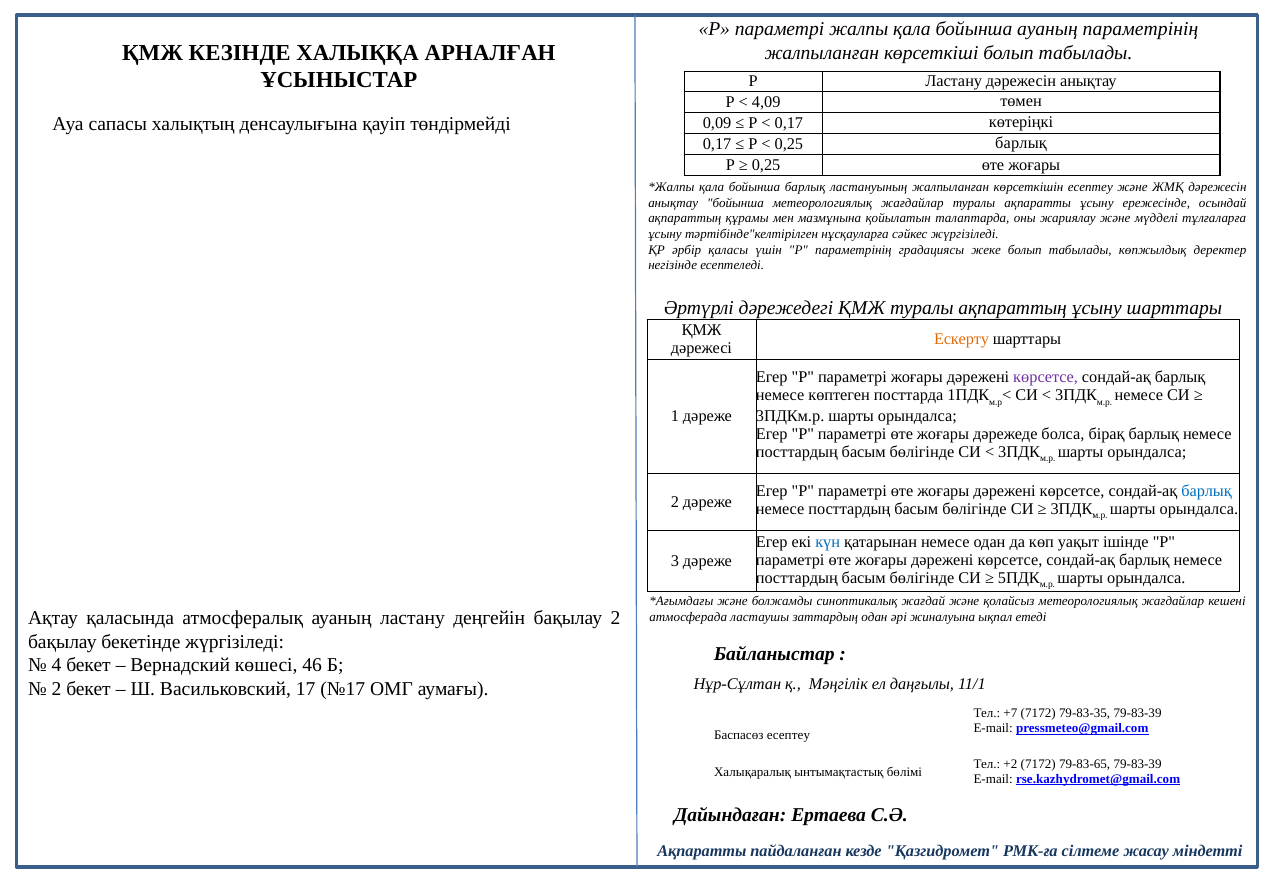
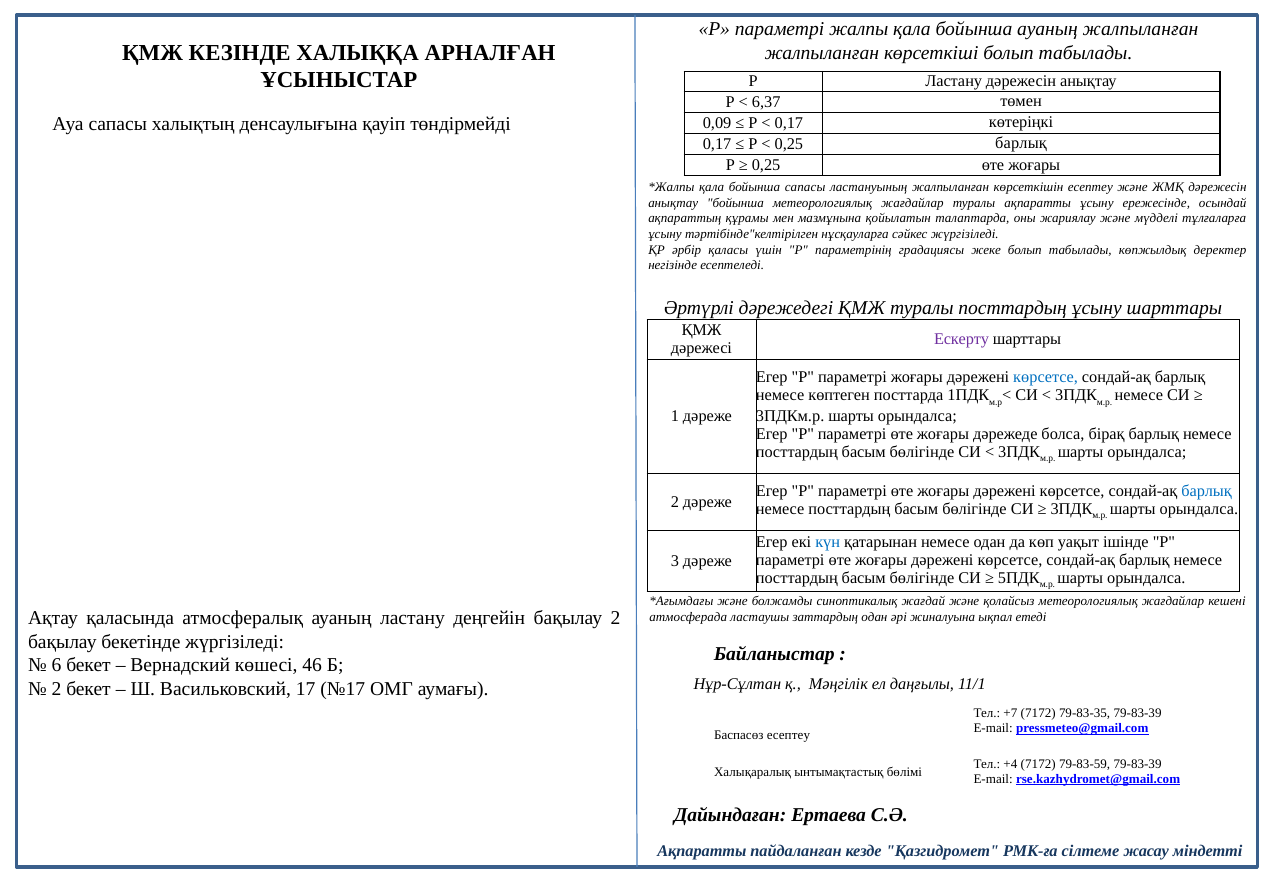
ауаның параметрінің: параметрінің -> жалпыланған (1141, 29)
4,09: 4,09 -> 6,37 (766, 102)
бойынша барлық: барлық -> сапасы (805, 187)
туралы ақпараттың: ақпараттың -> посттардың (1013, 308)
Ескерту colour: orange -> purple (962, 339)
көрсетсе colour: purple -> blue (1046, 377)
4: 4 -> 6 (56, 665)
+2: +2 -> +4 (1010, 765)
79-83-65: 79-83-65 -> 79-83-59 (1085, 765)
